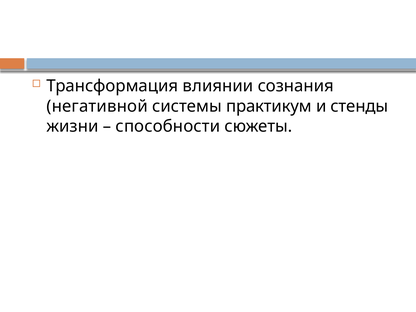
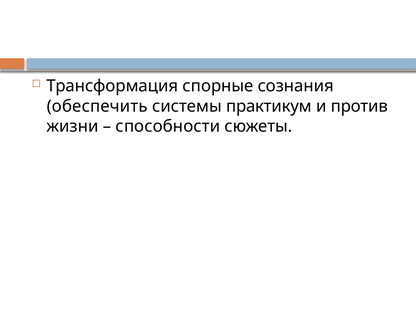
влиянии: влиянии -> спорные (218, 86)
негативной: негативной -> обеспечить (97, 106)
стенды: стенды -> против (359, 106)
